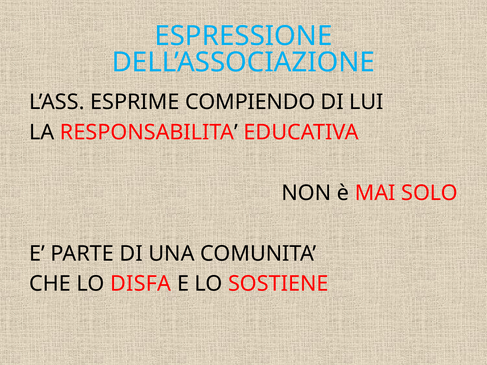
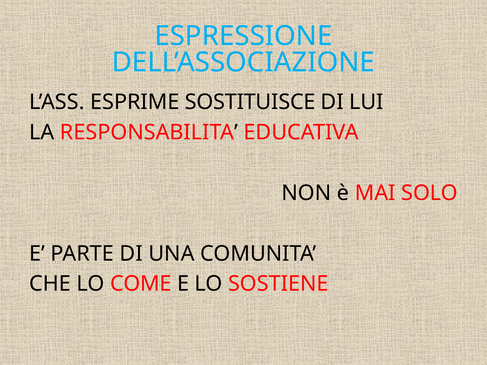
COMPIENDO: COMPIENDO -> SOSTITUISCE (250, 102)
DISFA: DISFA -> COME (141, 284)
